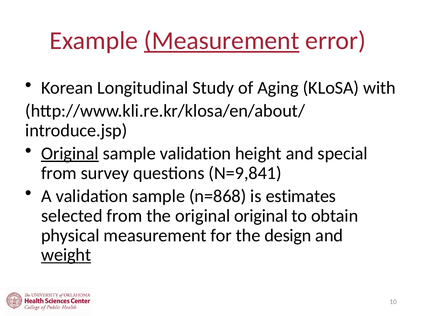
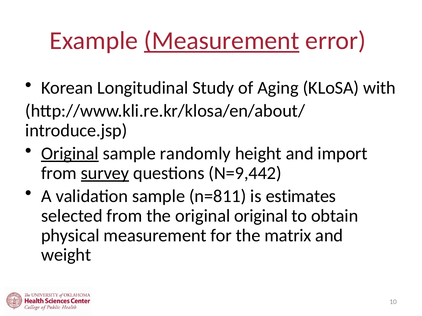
sample validation: validation -> randomly (195, 154)
special: special -> import (343, 154)
survey underline: none -> present (105, 173)
N=9,841: N=9,841 -> N=9,442 (245, 173)
n=868: n=868 -> n=811 (218, 196)
design: design -> matrix (288, 236)
weight underline: present -> none (66, 255)
